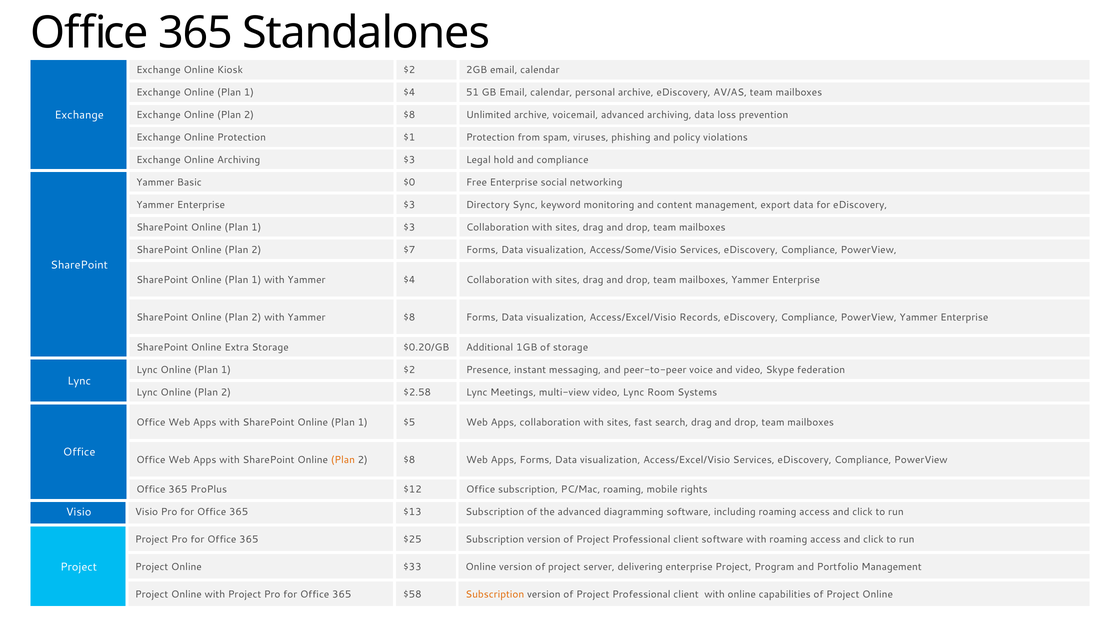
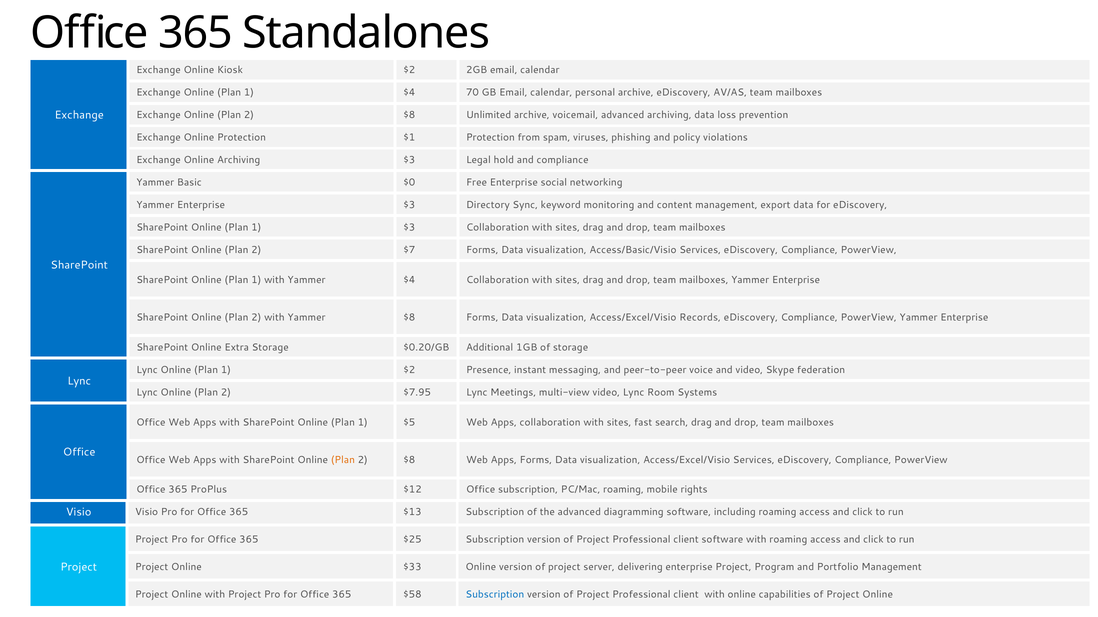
51: 51 -> 70 (472, 93)
Access/Some/Visio: Access/Some/Visio -> Access/Basic/Visio (633, 250)
$2.58: $2.58 -> $7.95 (417, 393)
Subscription colour: orange -> blue (495, 595)
